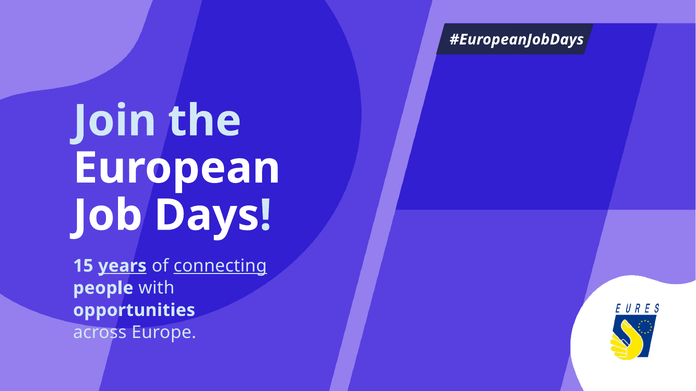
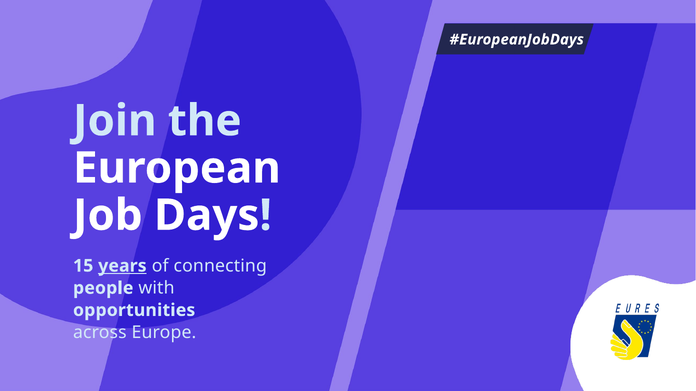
connecting underline: present -> none (220, 266)
